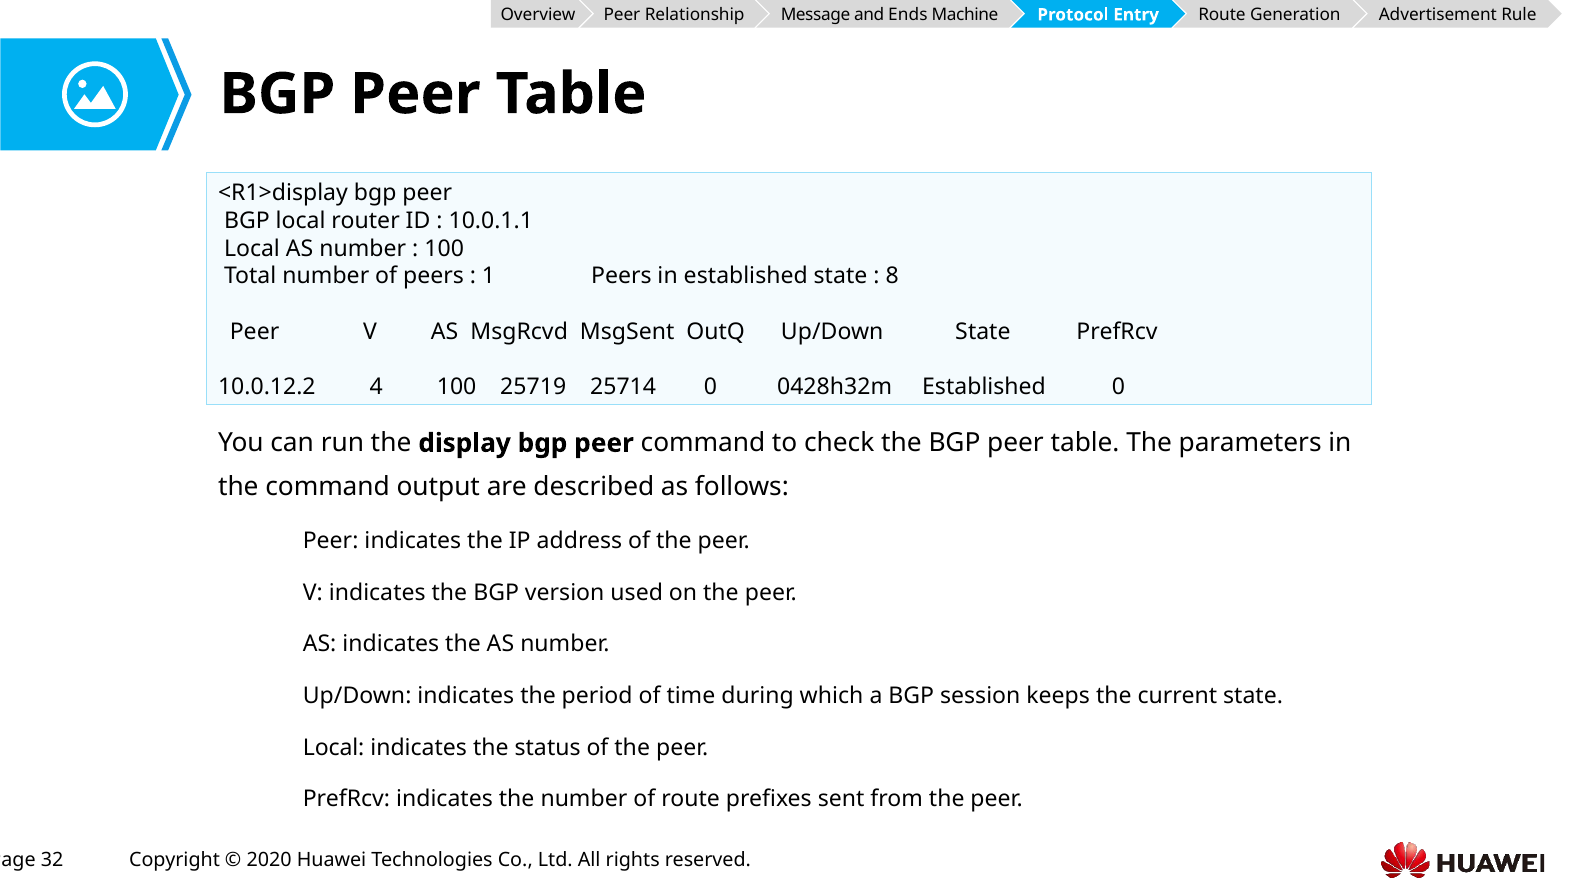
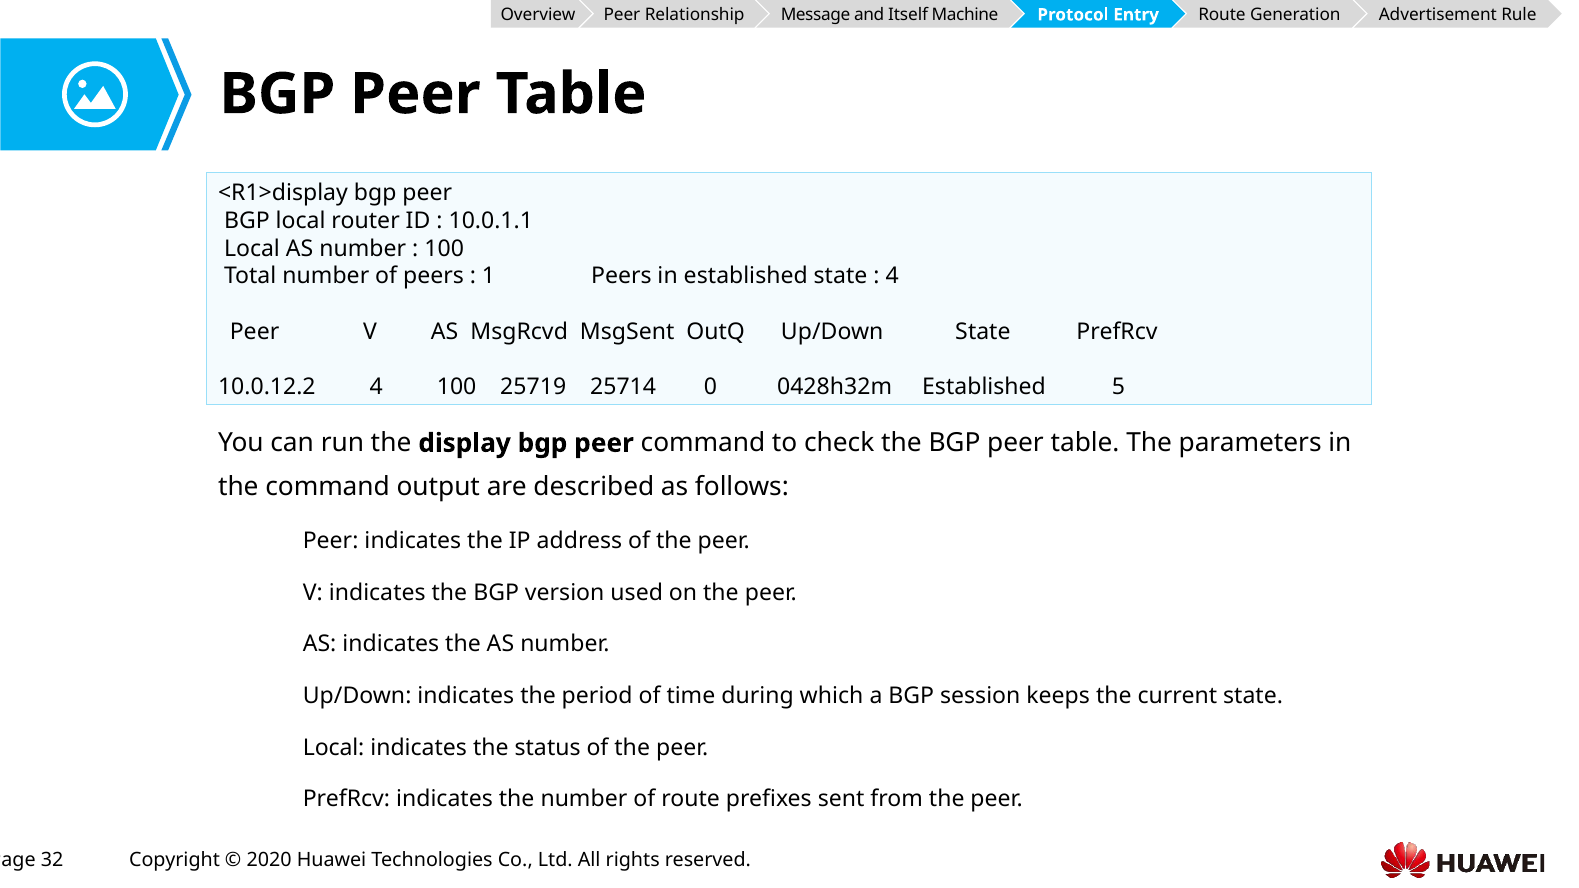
Ends: Ends -> Itself (908, 15)
8: 8 -> 4 (892, 276)
Established 0: 0 -> 5 (1118, 387)
